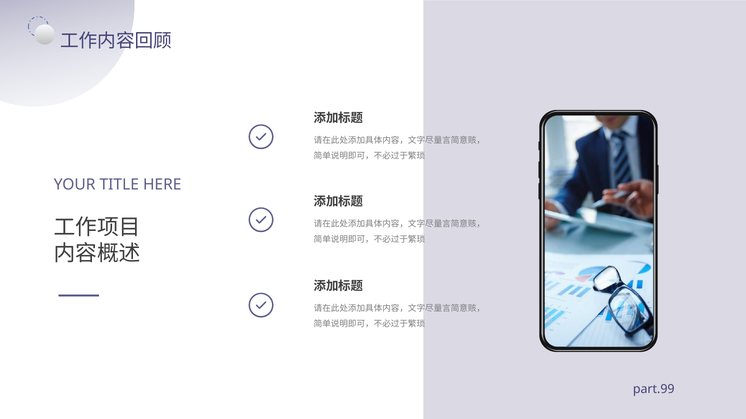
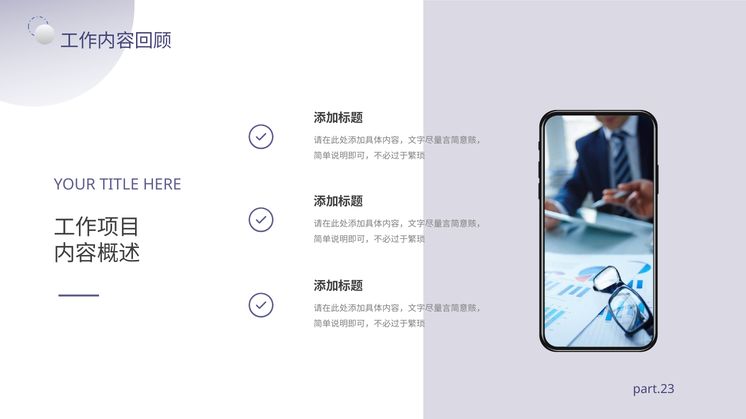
part.99: part.99 -> part.23 (654, 390)
